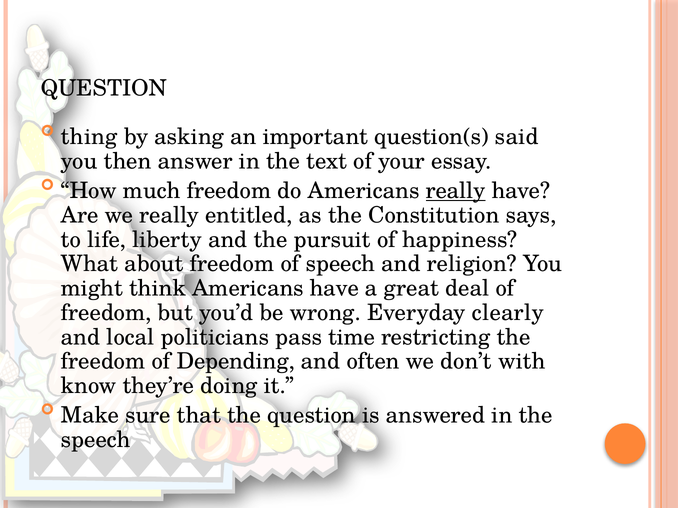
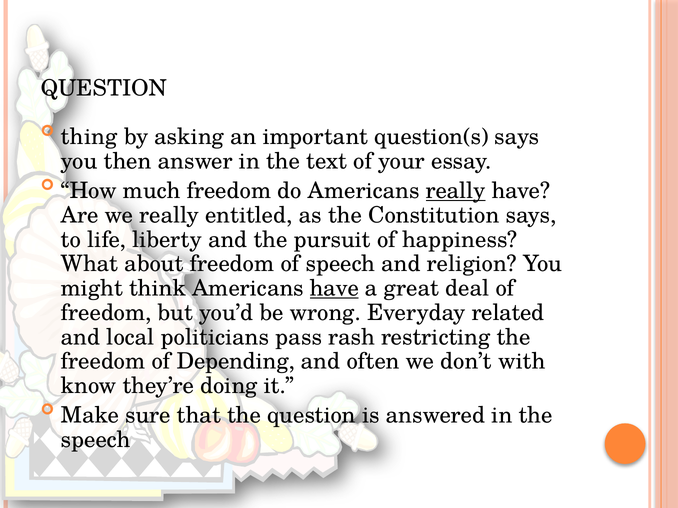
question(s said: said -> says (517, 137)
have underline: none -> present (334, 289)
clearly: clearly -> related (508, 313)
time: time -> rash (352, 337)
